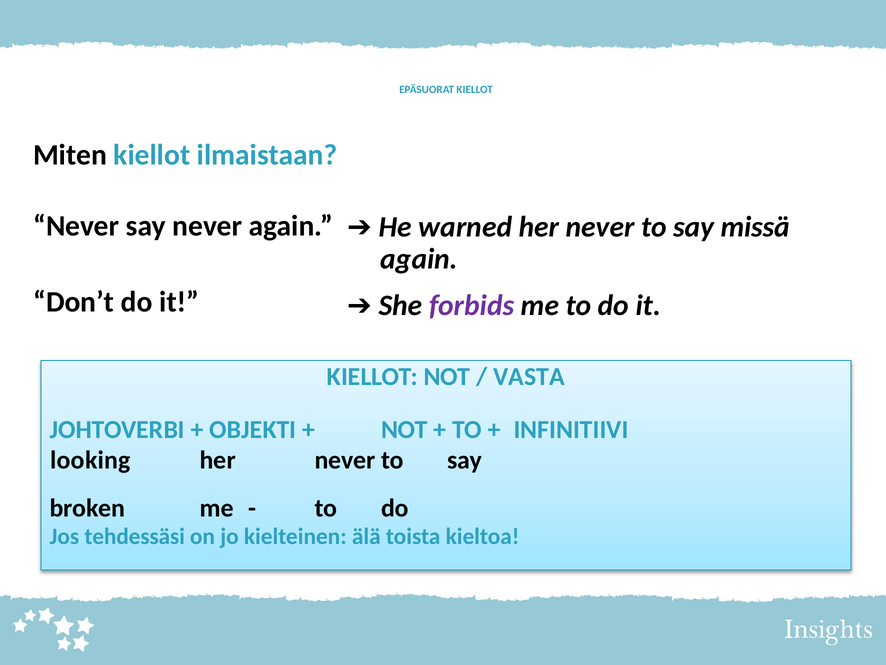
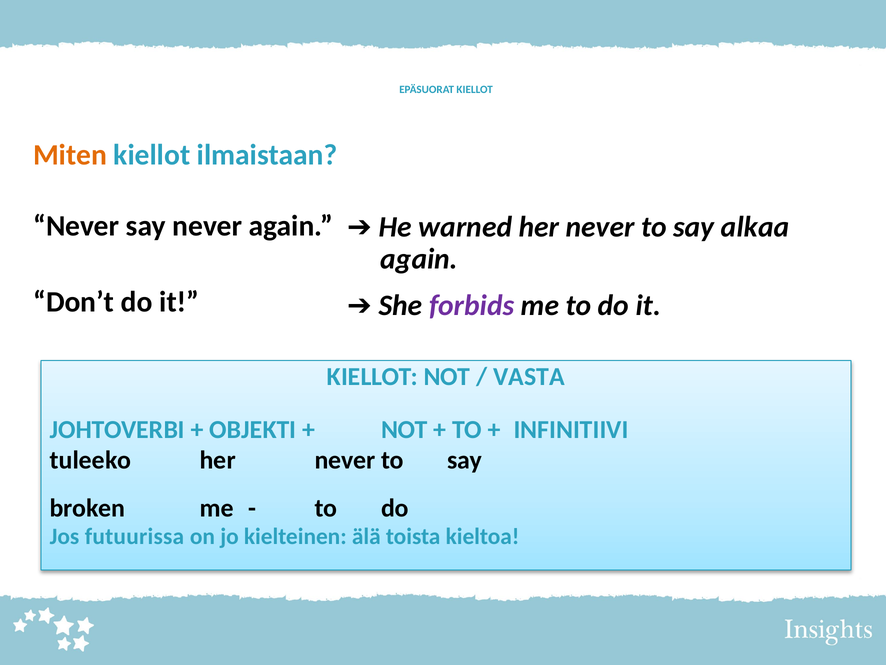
Miten colour: black -> orange (70, 155)
missä: missä -> alkaa (755, 227)
looking: looking -> tuleeko (91, 460)
tehdessäsi: tehdessäsi -> futuurissa (134, 536)
